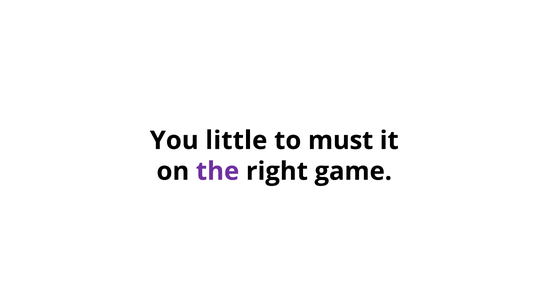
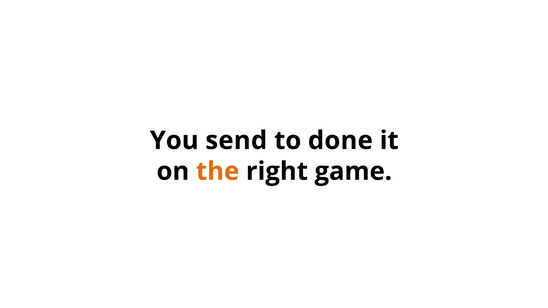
little: little -> send (236, 141)
must: must -> done (340, 141)
the colour: purple -> orange (218, 171)
